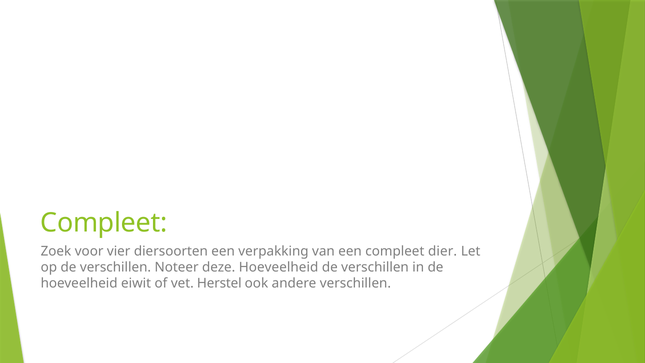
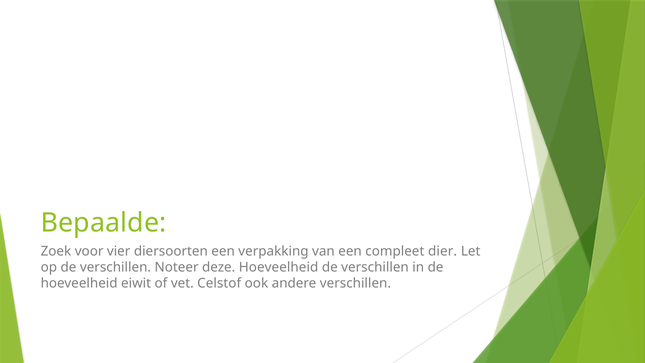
Compleet: Compleet -> Bepaalde (104, 223)
Herstel: Herstel -> Celstof (219, 283)
